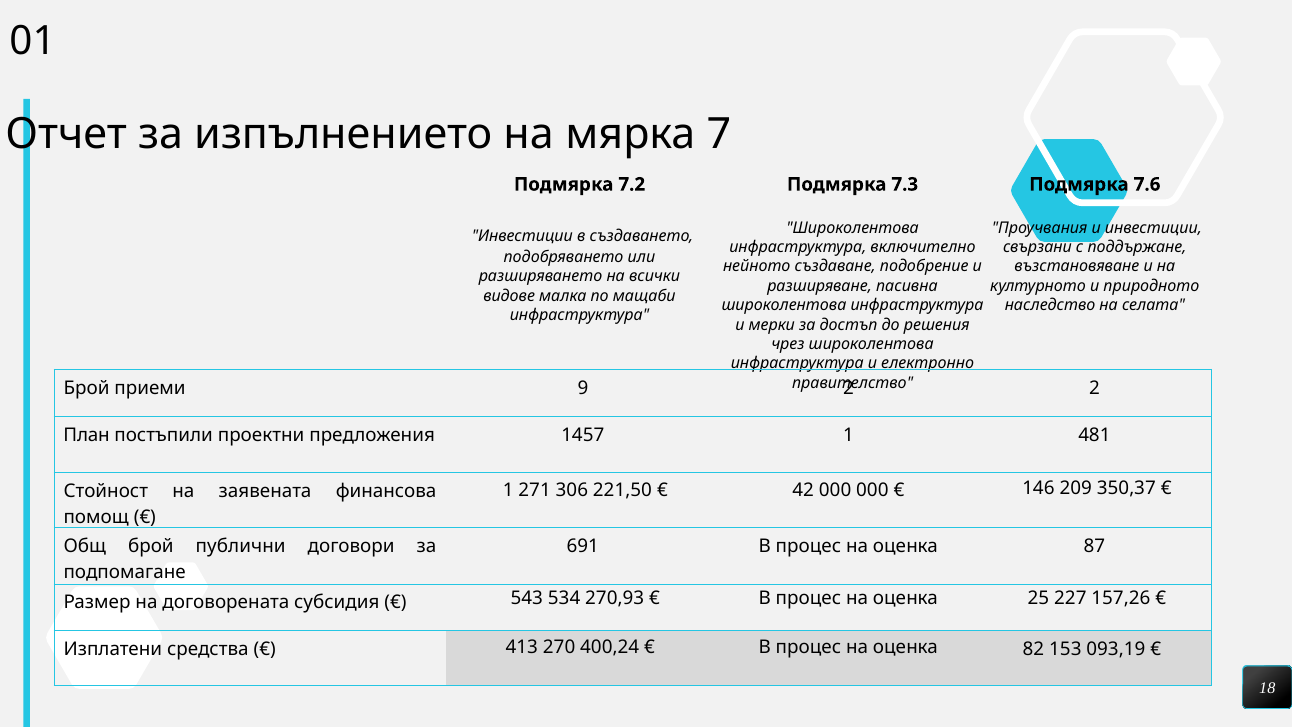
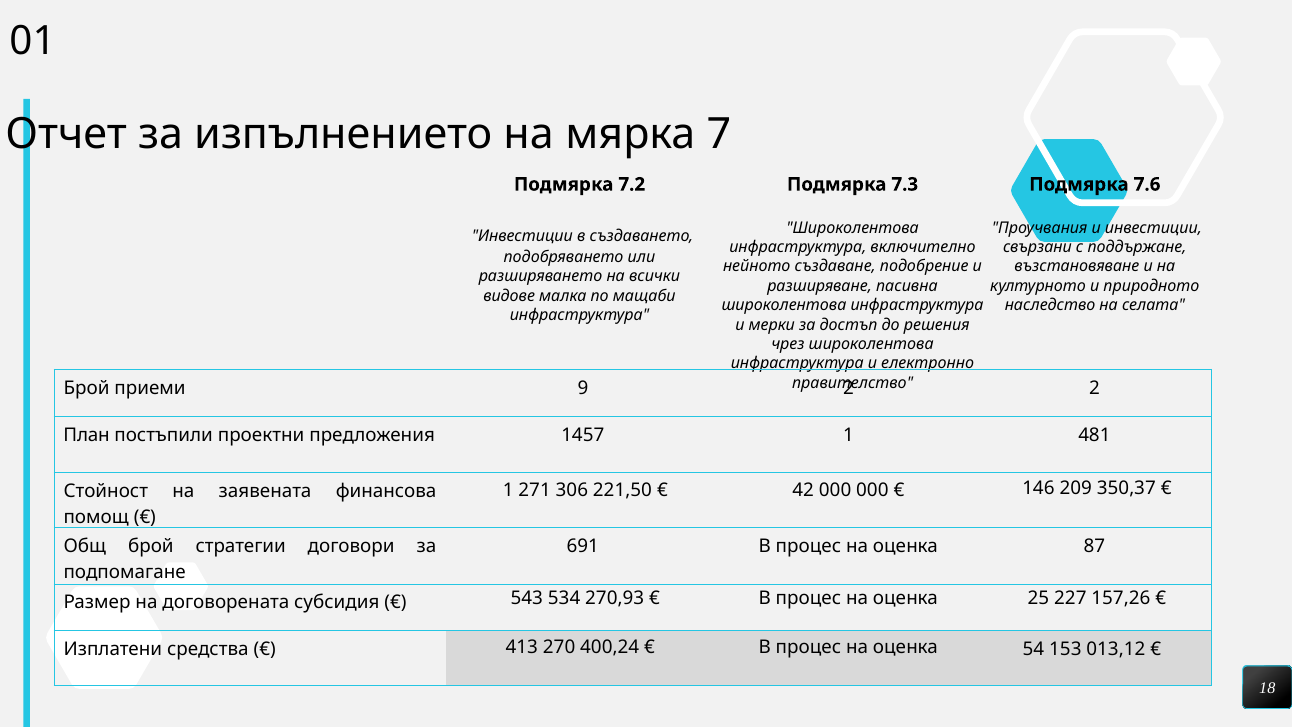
публични: публични -> стратегии (241, 546)
82: 82 -> 54 (1033, 649)
093,19: 093,19 -> 013,12 (1116, 649)
